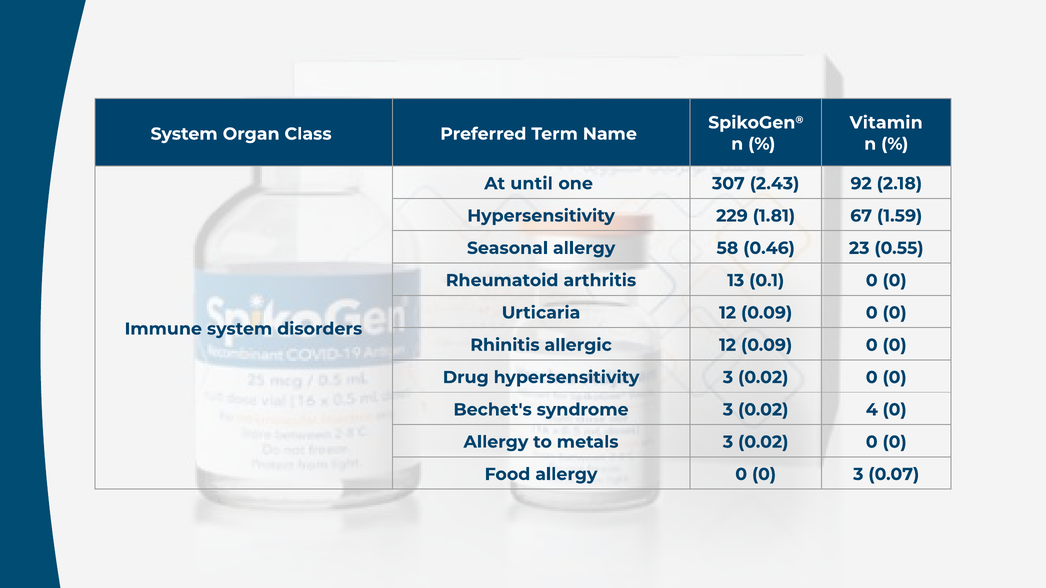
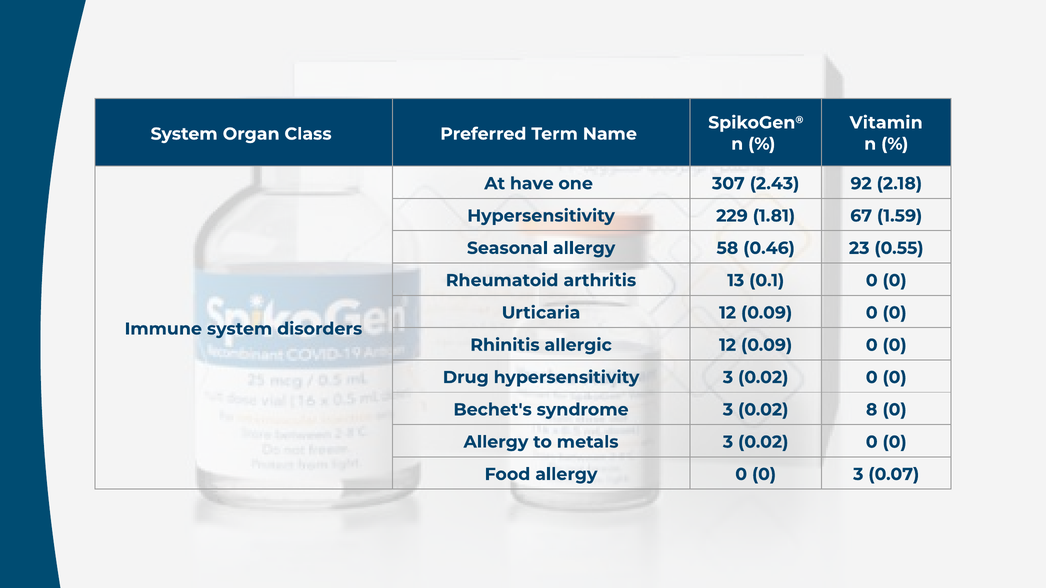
until: until -> have (532, 184)
4: 4 -> 8 (872, 410)
